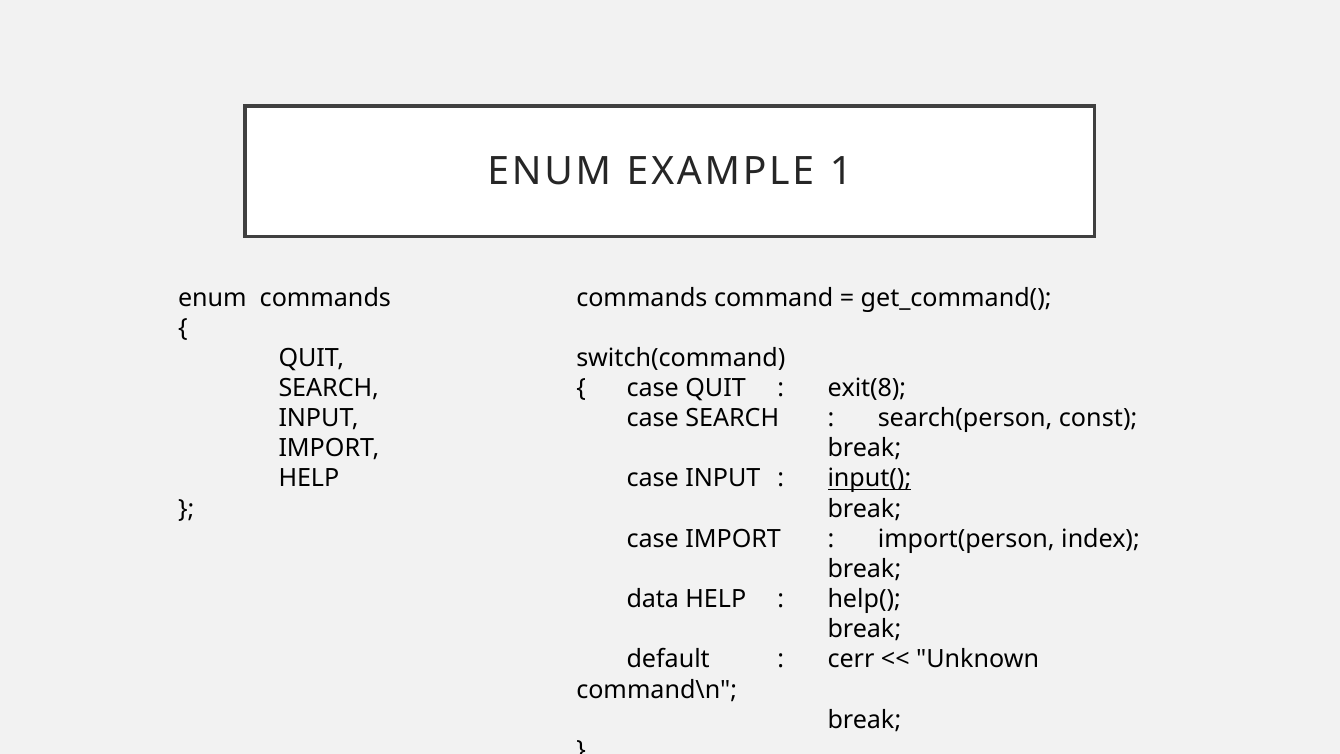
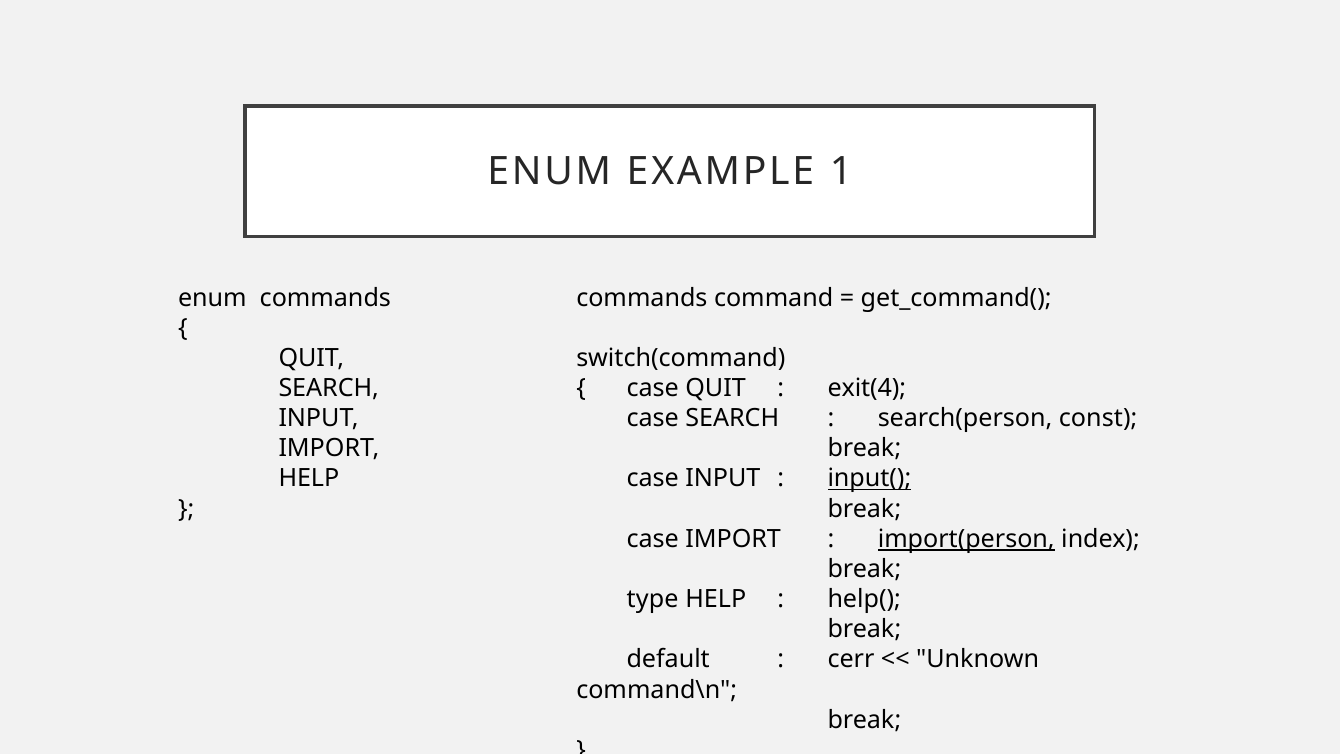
exit(8: exit(8 -> exit(4 (867, 388)
import(person underline: none -> present (966, 539)
data: data -> type (653, 599)
